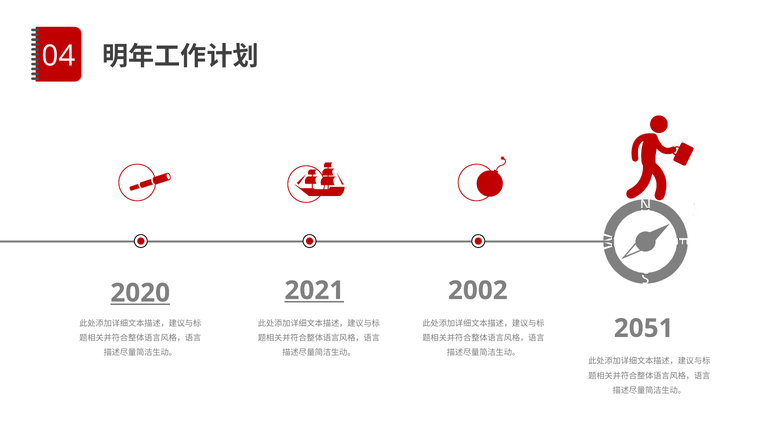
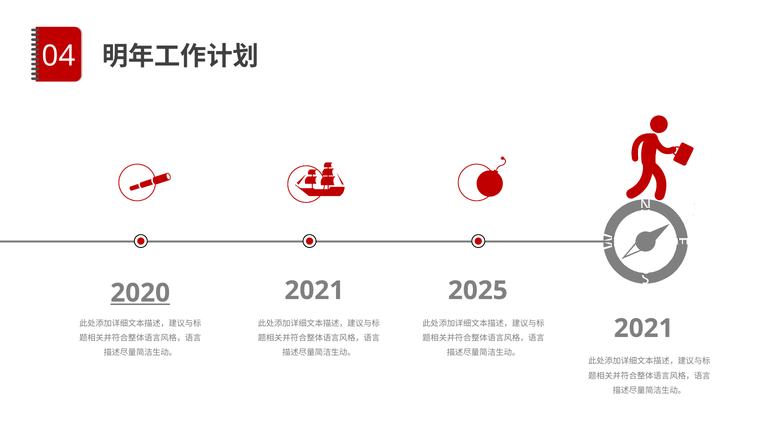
2021 underline: present -> none (314, 291)
2002: 2002 -> 2025 (478, 291)
2051: 2051 -> 2021 (644, 329)
